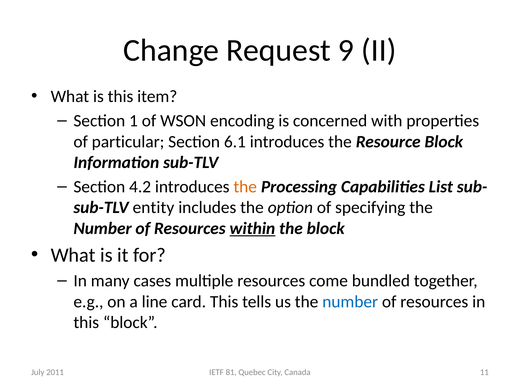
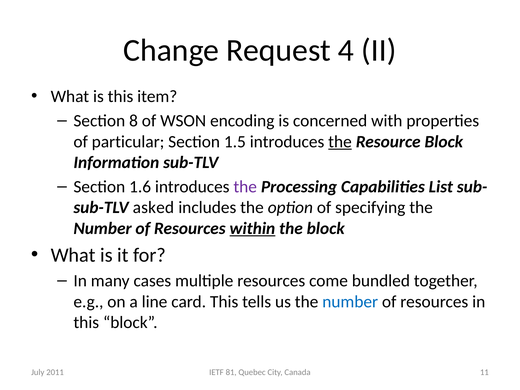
9: 9 -> 4 (346, 50)
1: 1 -> 8 (134, 121)
6.1: 6.1 -> 1.5 (235, 142)
the underline: none -> present (340, 142)
4.2: 4.2 -> 1.6 (140, 187)
the colour: orange -> purple (245, 187)
entity: entity -> asked (153, 207)
